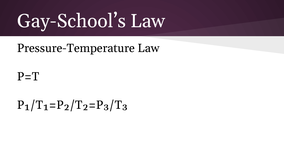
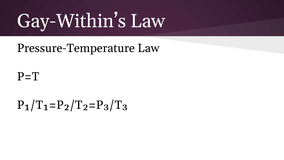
Gay-School’s: Gay-School’s -> Gay-Within’s (72, 21)
